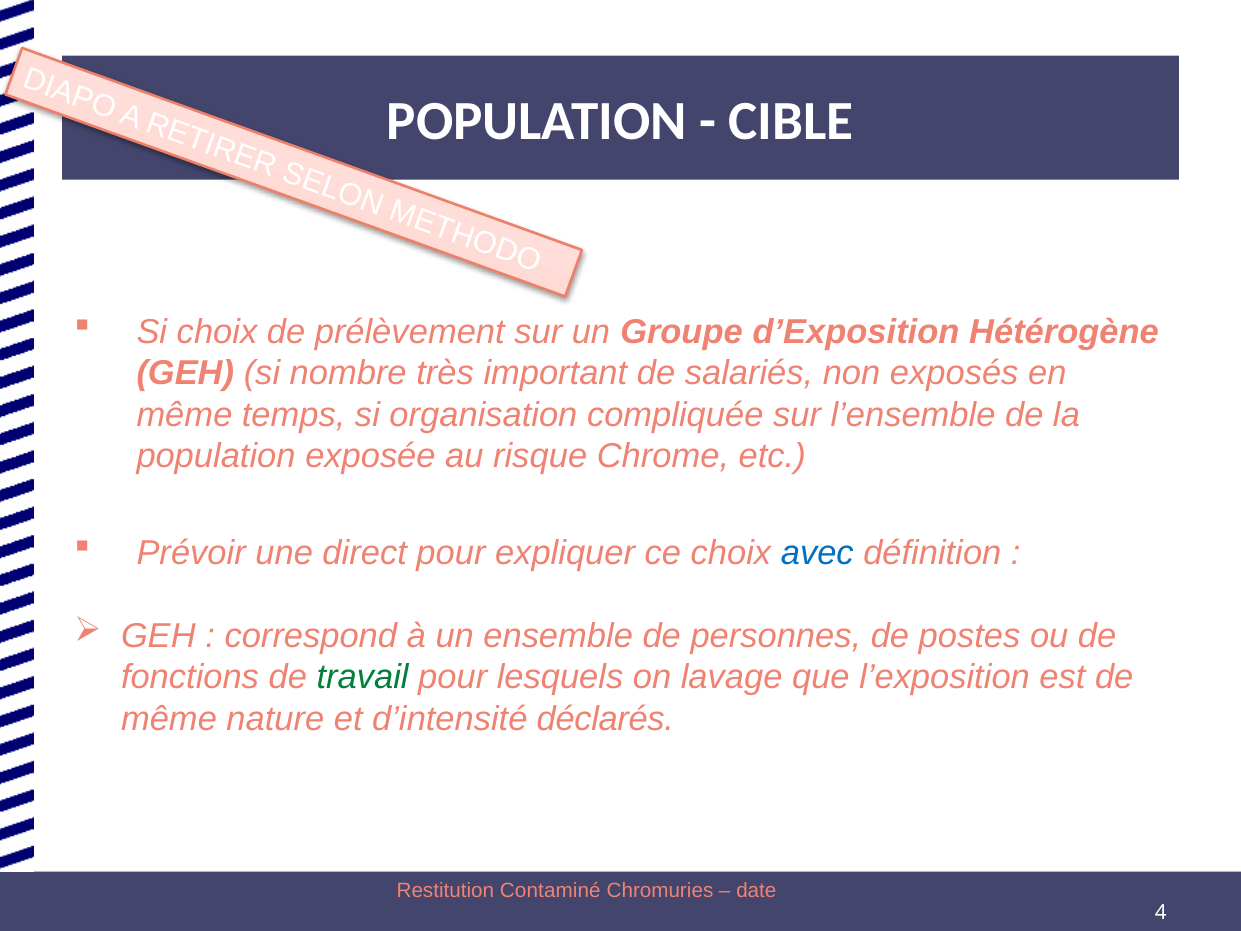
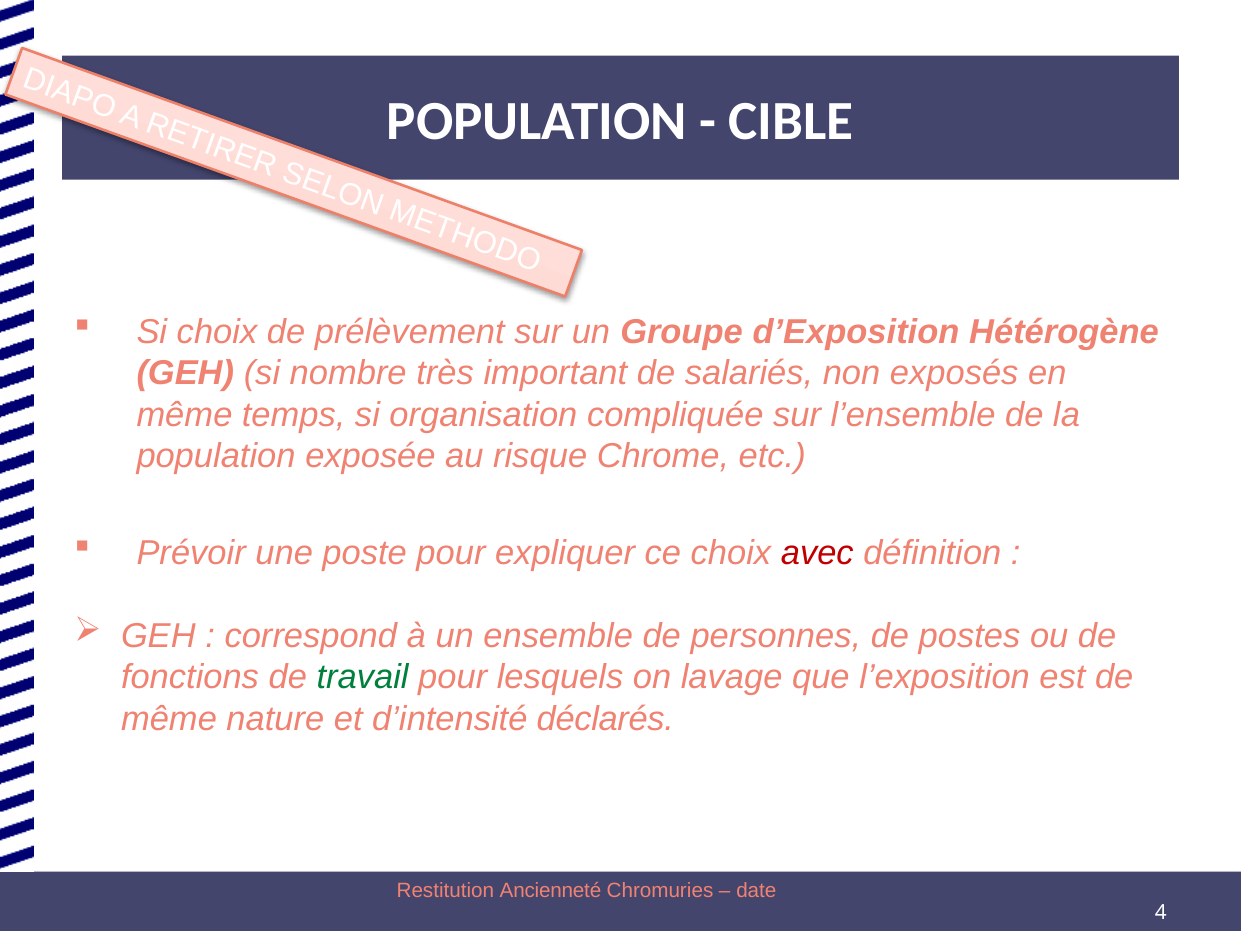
direct: direct -> poste (365, 553)
avec colour: blue -> red (817, 553)
Contaminé: Contaminé -> Ancienneté (550, 891)
